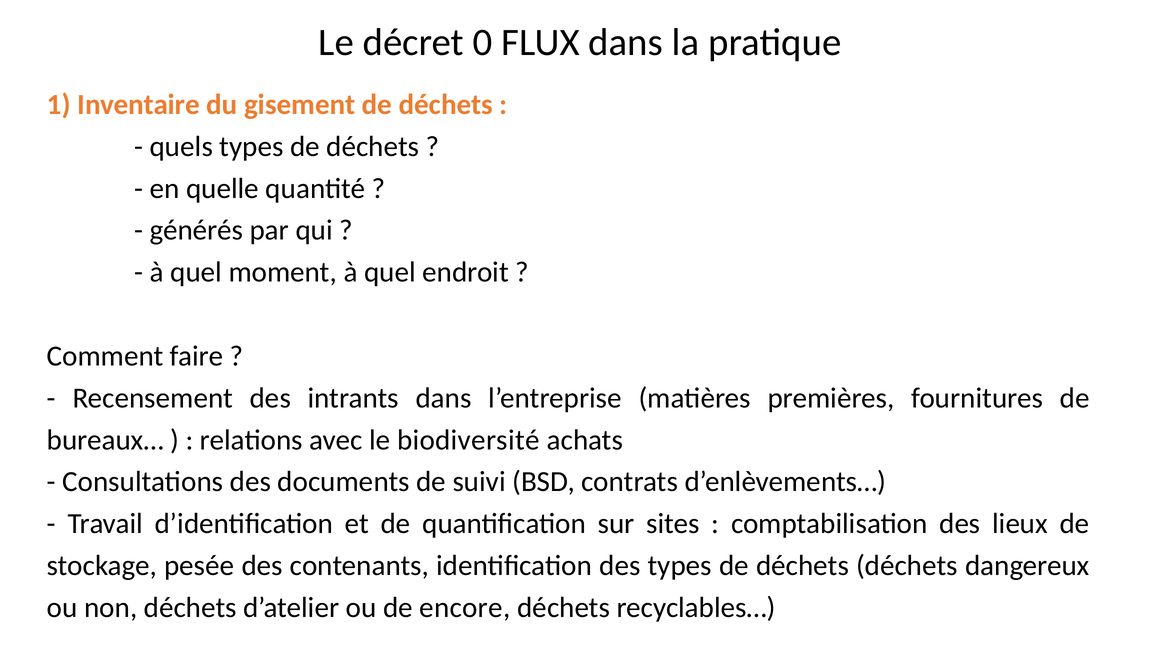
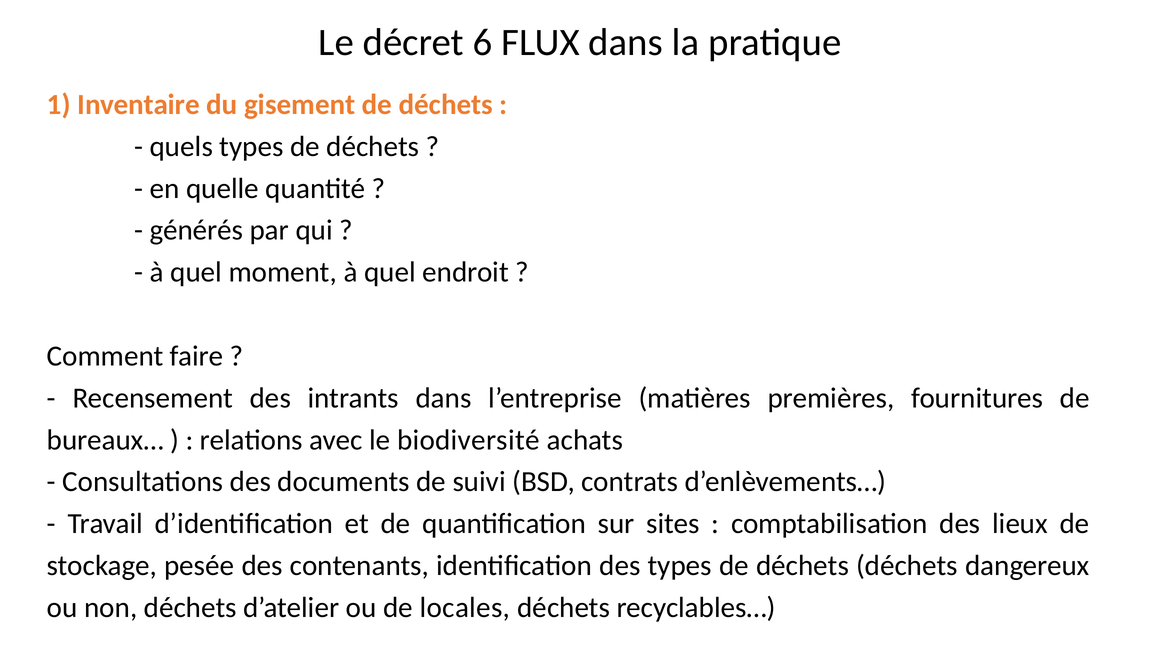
0: 0 -> 6 (483, 43)
encore: encore -> locales (465, 608)
